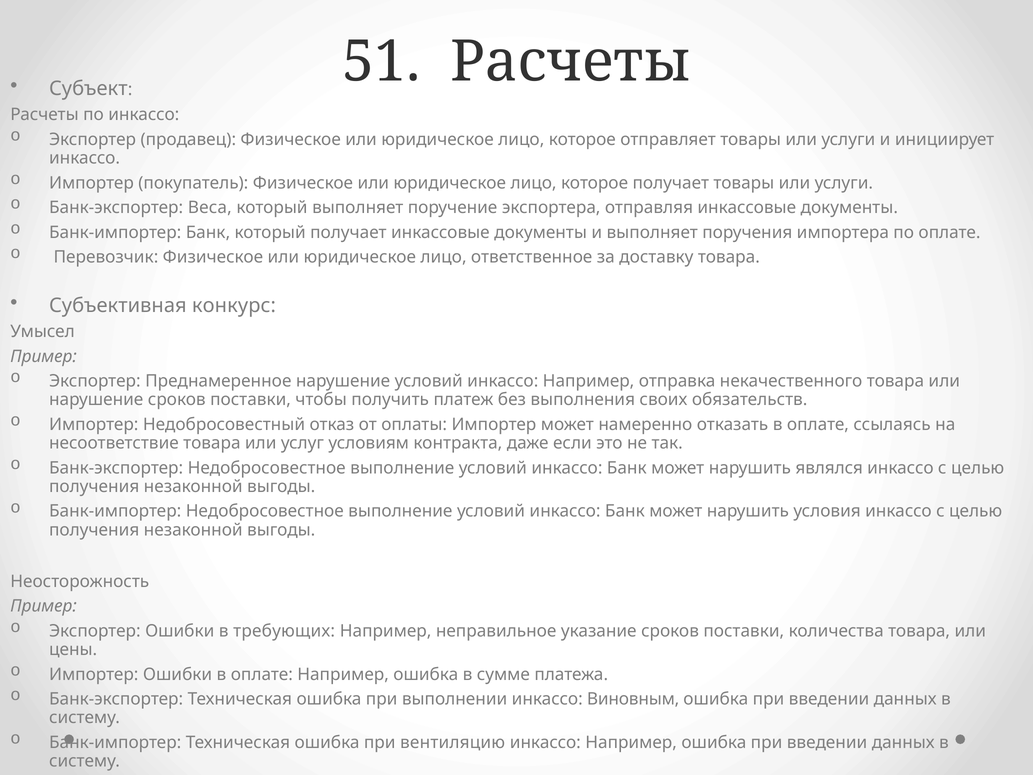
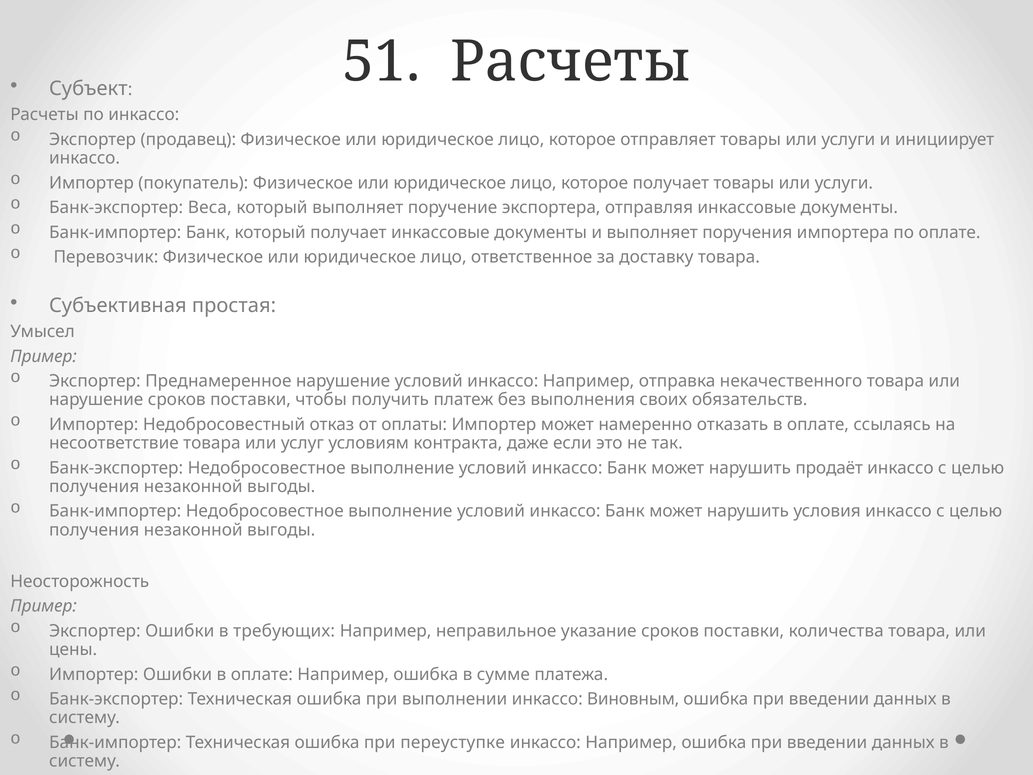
конкурс: конкурс -> простая (234, 306)
являлся: являлся -> продаёт (829, 468)
вентиляцию: вентиляцию -> переуступке (453, 742)
